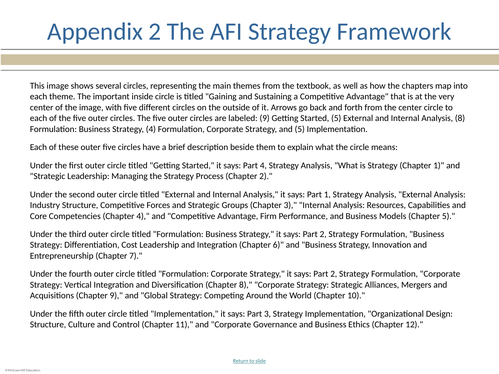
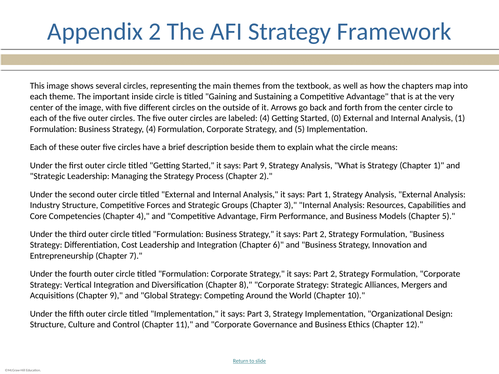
labeled 9: 9 -> 4 (265, 118)
Started 5: 5 -> 0 (336, 118)
Analysis 8: 8 -> 1 (460, 118)
Part 4: 4 -> 9 (263, 166)
